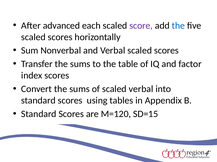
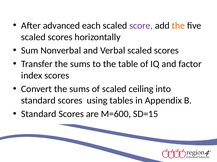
the colour: blue -> orange (178, 26)
scaled verbal: verbal -> ceiling (141, 89)
M=120: M=120 -> M=600 (116, 114)
